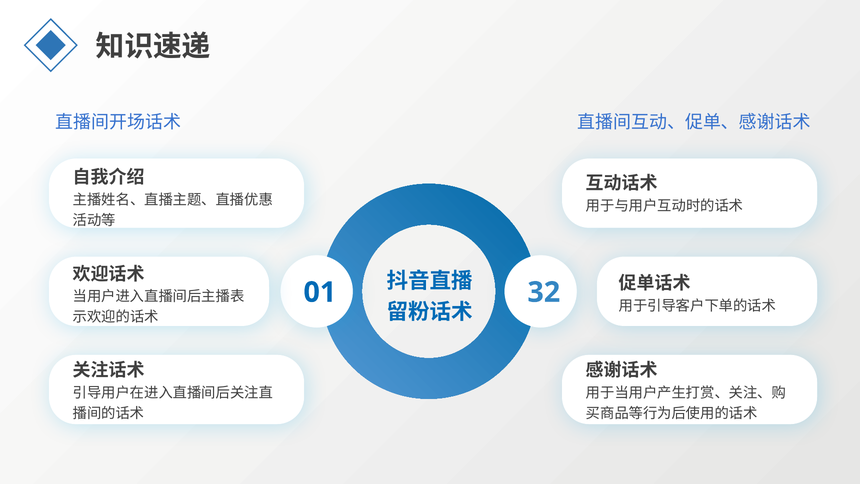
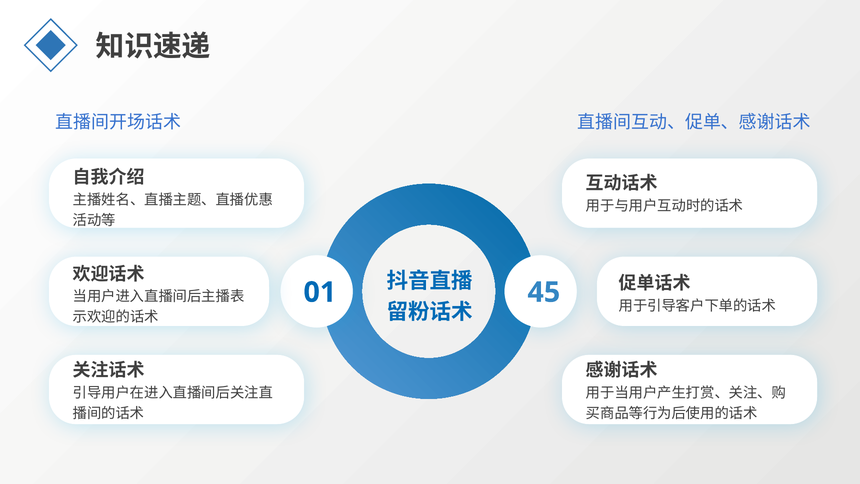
32: 32 -> 45 (544, 292)
